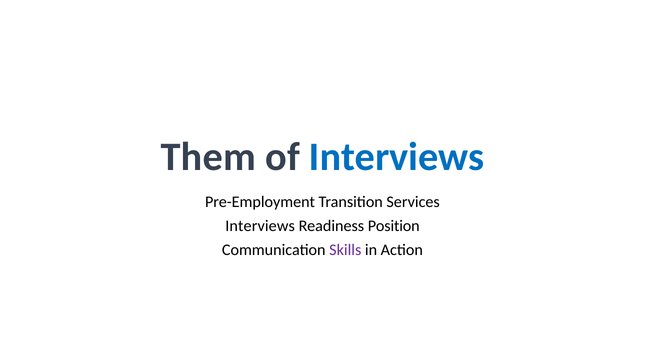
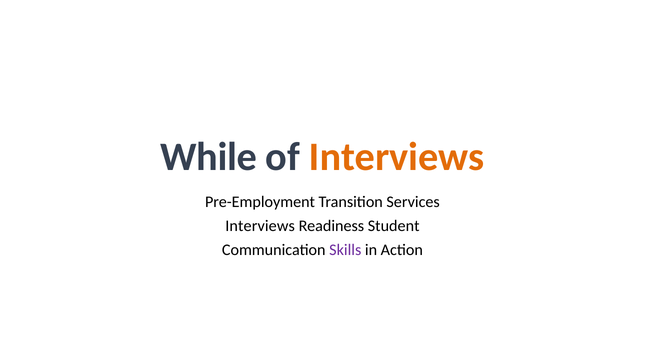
Them: Them -> While (209, 157)
Interviews colour: blue -> orange (397, 157)
Position: Position -> Student (394, 226)
